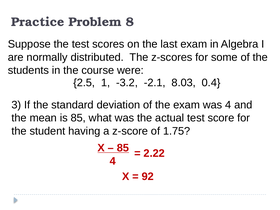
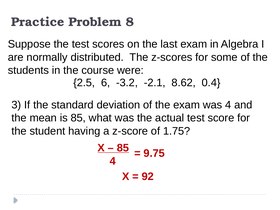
1: 1 -> 6 (106, 83)
8.03: 8.03 -> 8.62 (184, 83)
2.22: 2.22 -> 9.75 (154, 153)
